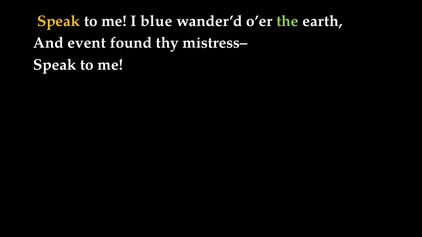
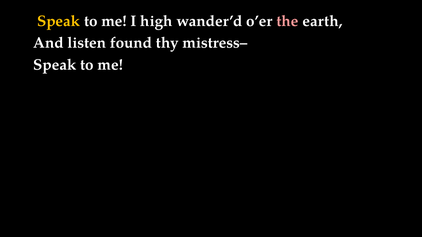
blue: blue -> high (156, 21)
the colour: light green -> pink (288, 21)
event: event -> listen (87, 43)
